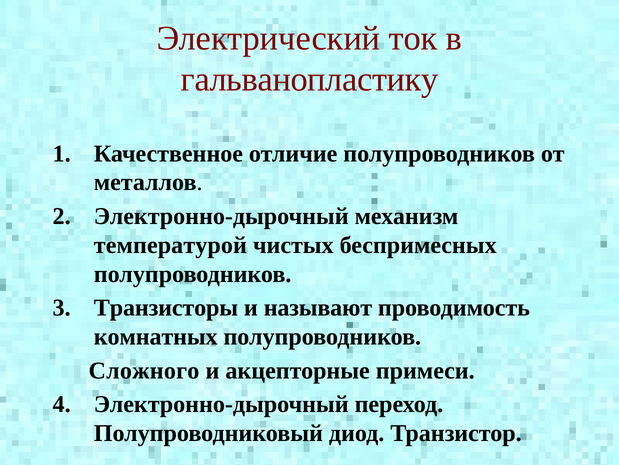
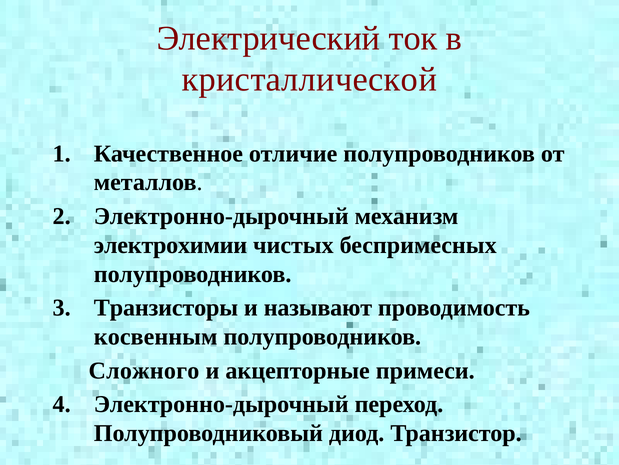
гальванопластику: гальванопластику -> кристаллической (309, 79)
температурой: температурой -> электрохимии (171, 245)
комнатных: комнатных -> косвенным (156, 336)
